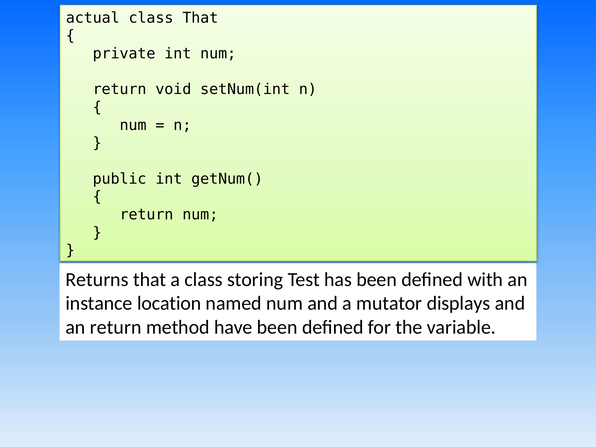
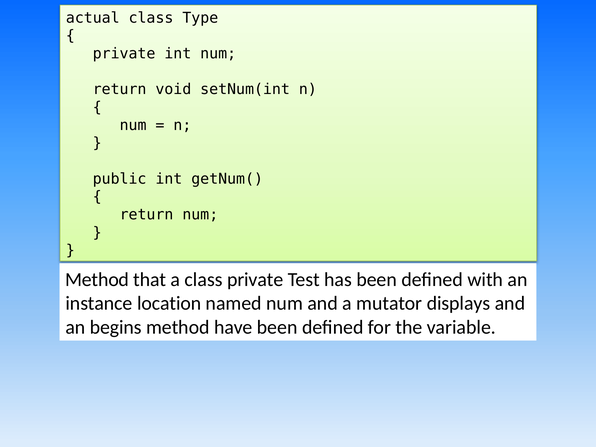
class That: That -> Type (200, 18)
Returns: Returns -> Method (97, 279)
class storing: storing -> private (255, 279)
an return: return -> begins (116, 327)
